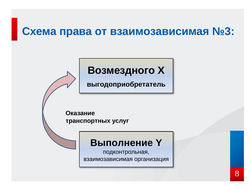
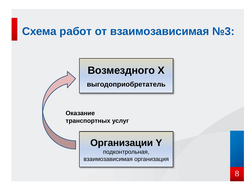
права: права -> работ (76, 32)
Выполнение: Выполнение -> Организации (122, 143)
